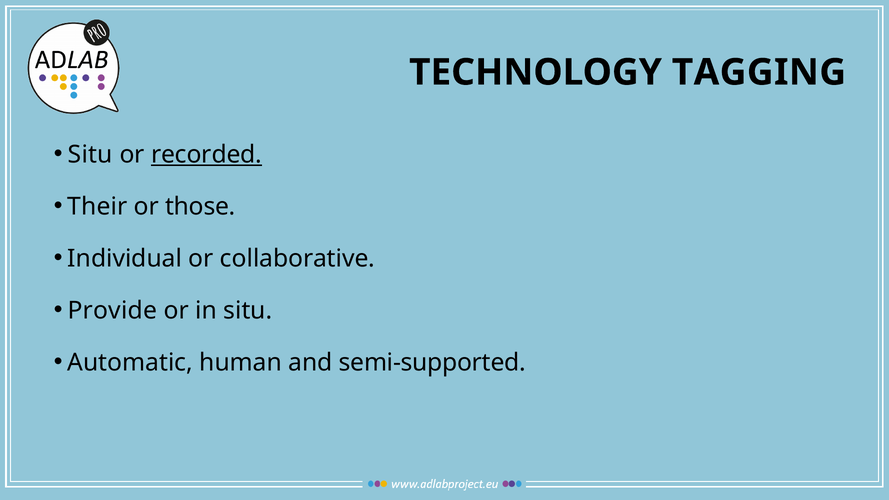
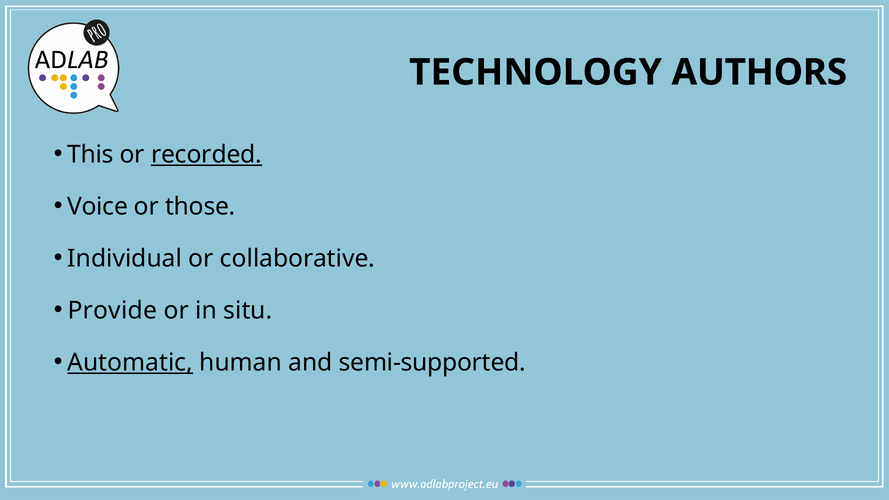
TAGGING: TAGGING -> AUTHORS (759, 72)
Situ: Situ -> This (90, 154)
Their: Their -> Voice (98, 206)
Automatic underline: none -> present (130, 363)
